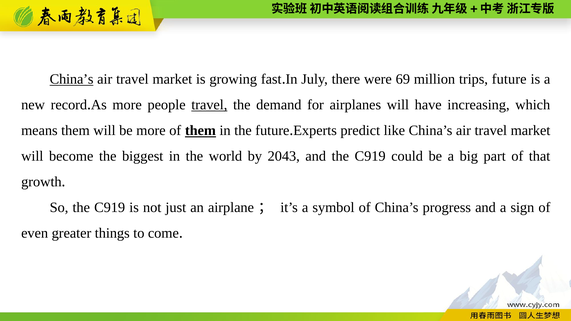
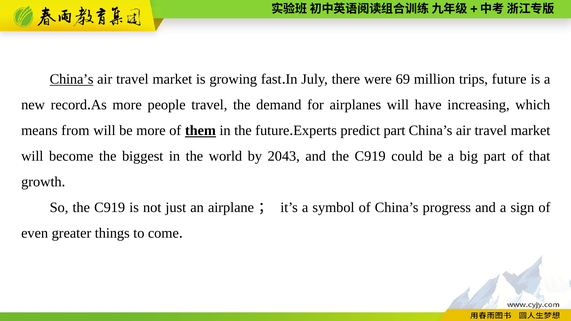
travel underline: present -> none (209, 105)
means them: them -> from (75, 131)
predict like: like -> part (394, 131)
